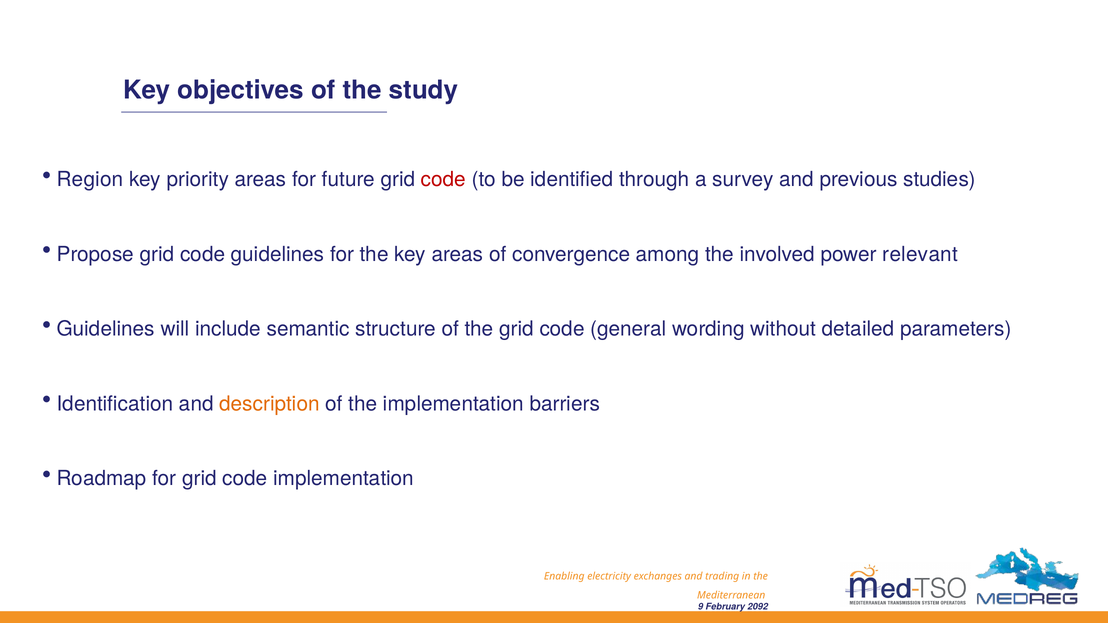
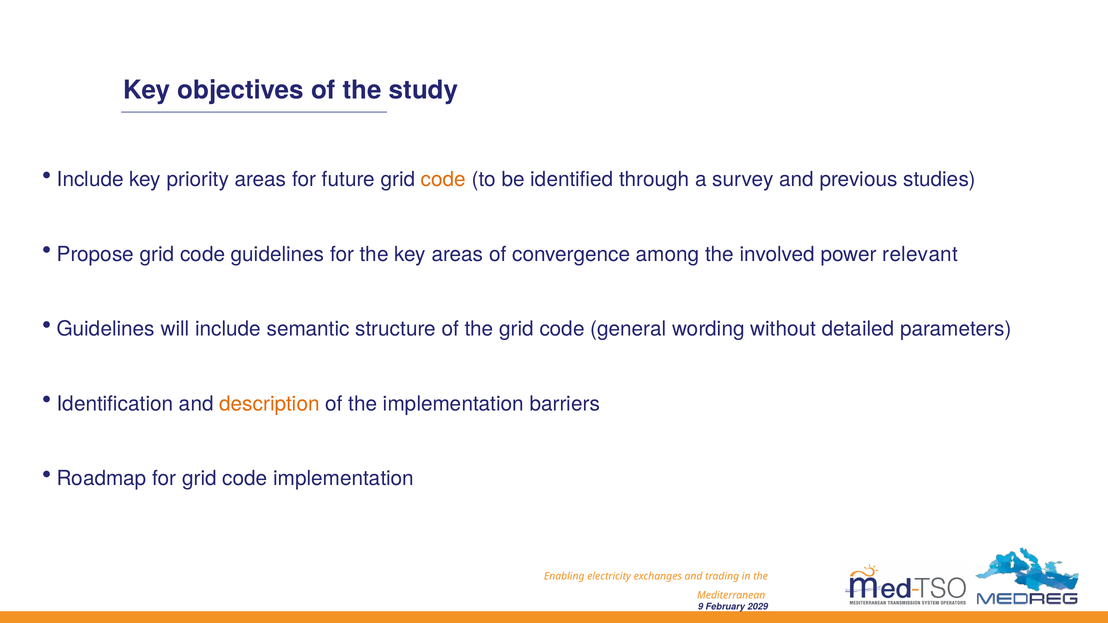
Region: Region -> Include (90, 180)
code colour: red -> orange (443, 180)
2092: 2092 -> 2029 (758, 607)
